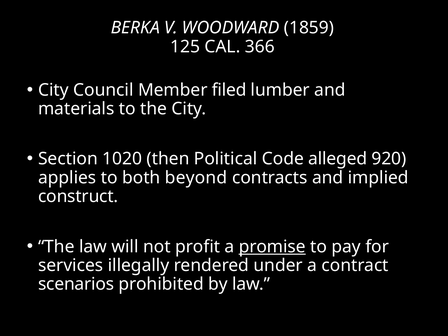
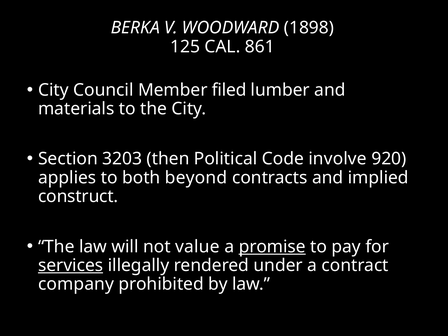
1859: 1859 -> 1898 (309, 28)
366: 366 -> 861 (260, 47)
1020: 1020 -> 3203 (122, 159)
alleged: alleged -> involve (338, 159)
profit: profit -> value (197, 247)
services underline: none -> present (71, 265)
scenarios: scenarios -> company (76, 284)
